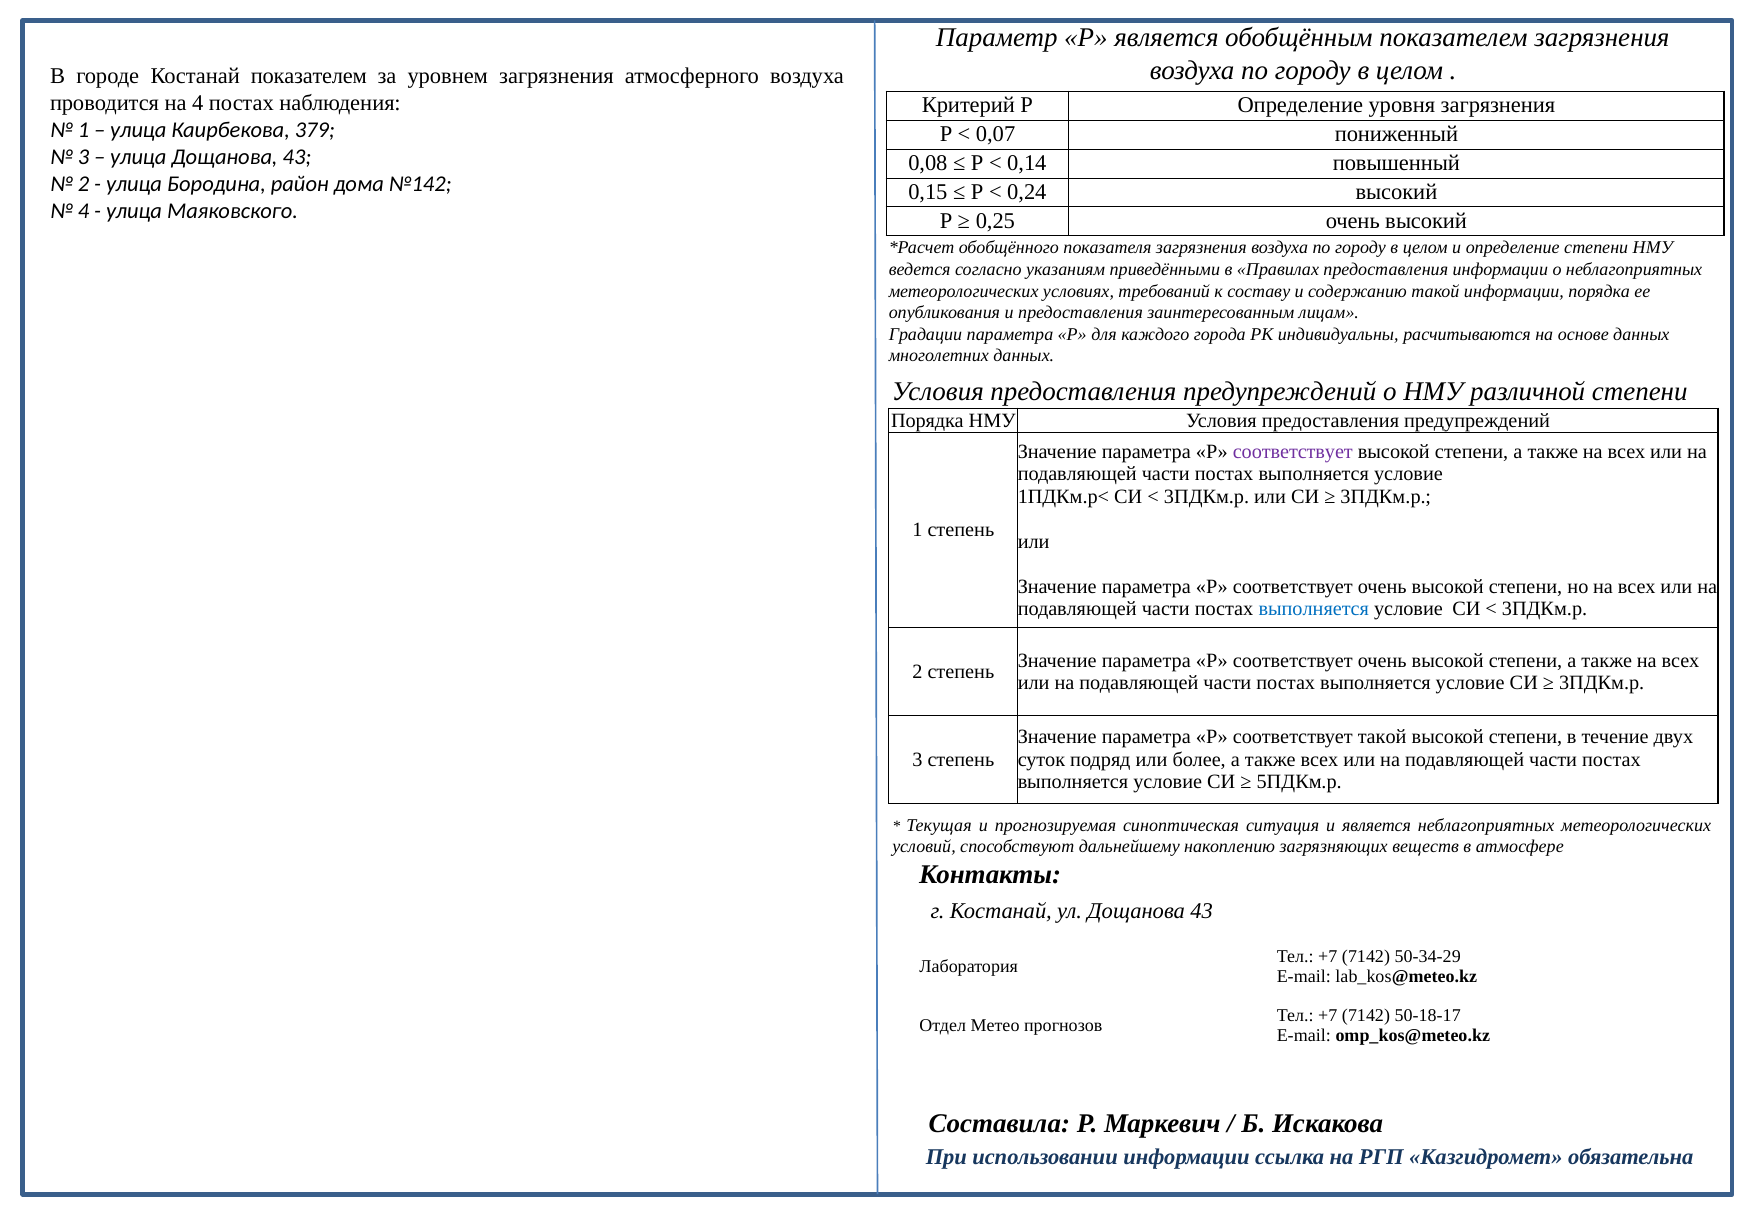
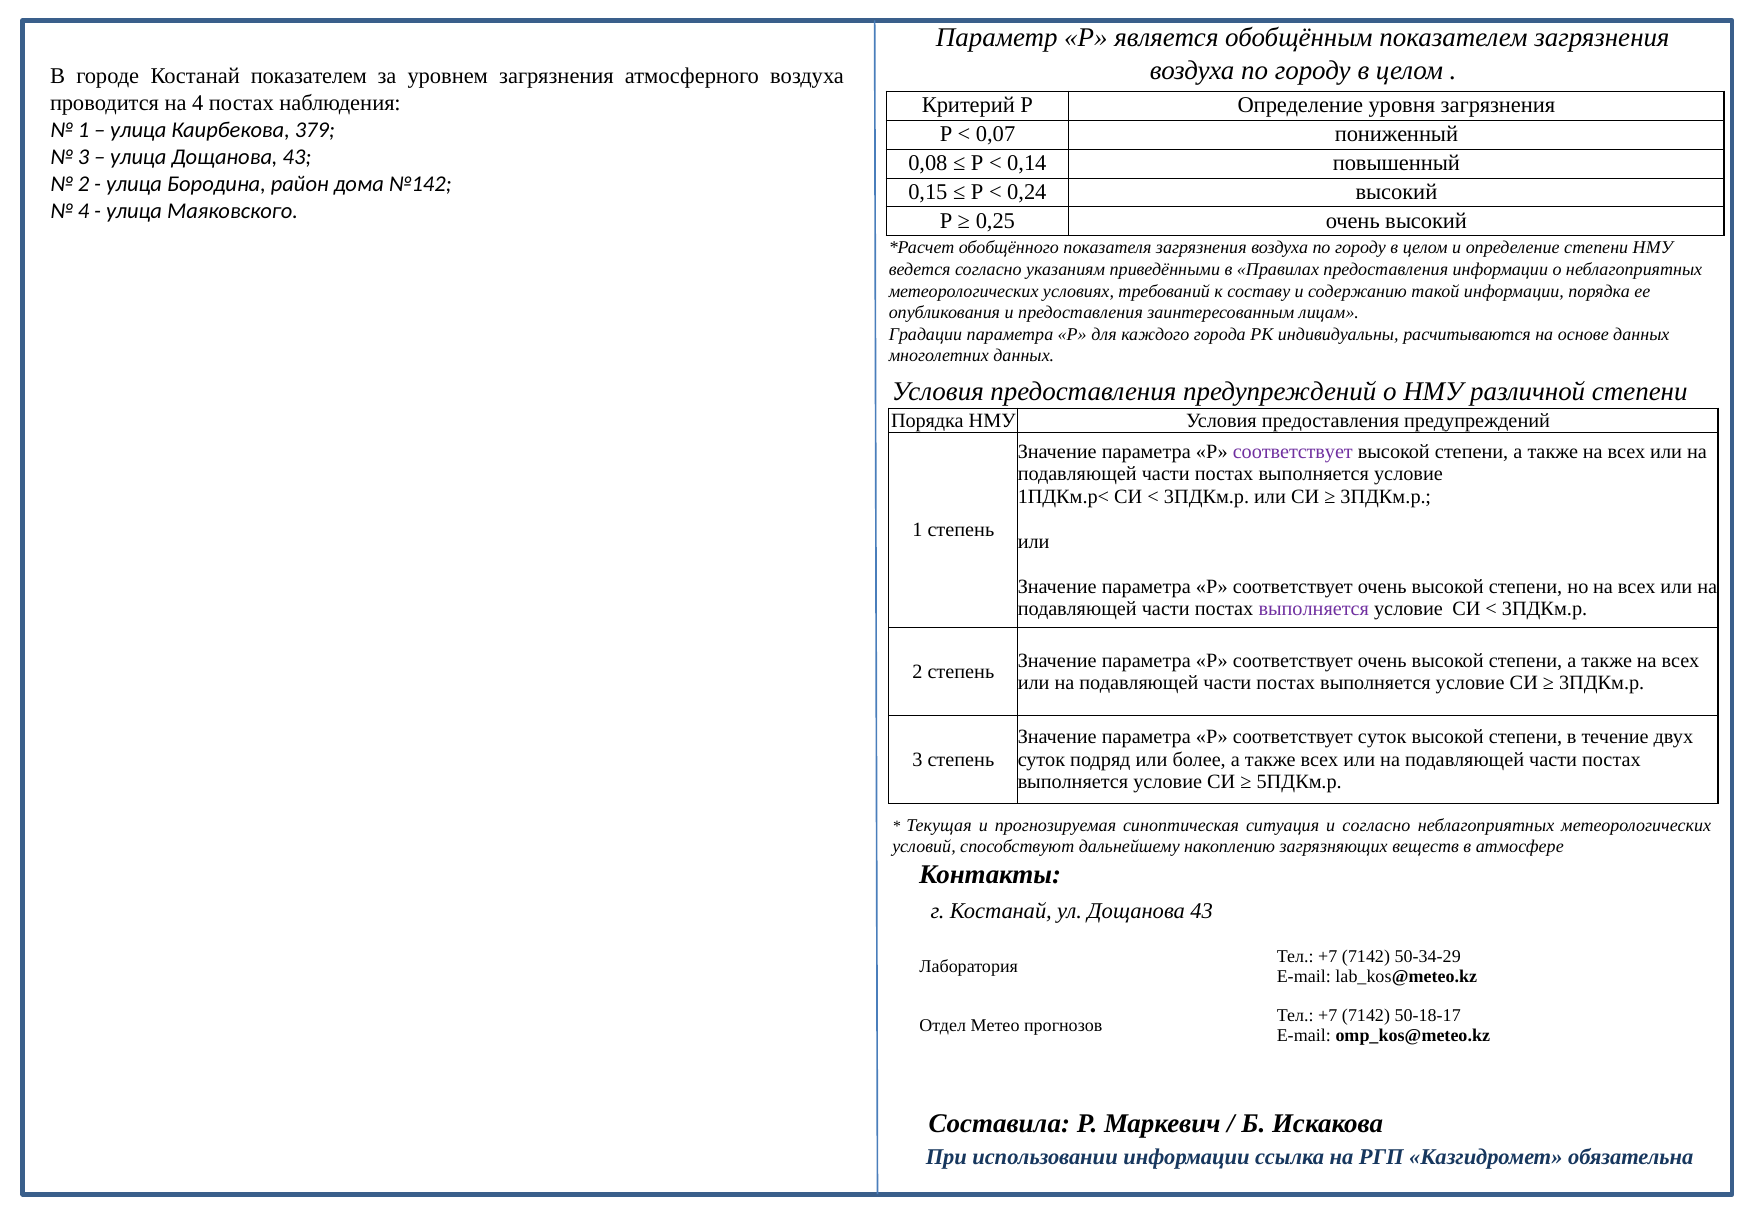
выполняется colour: blue -> purple (1314, 609)
соответствует такой: такой -> суток (1382, 737)
и является: является -> согласно (1376, 825)
